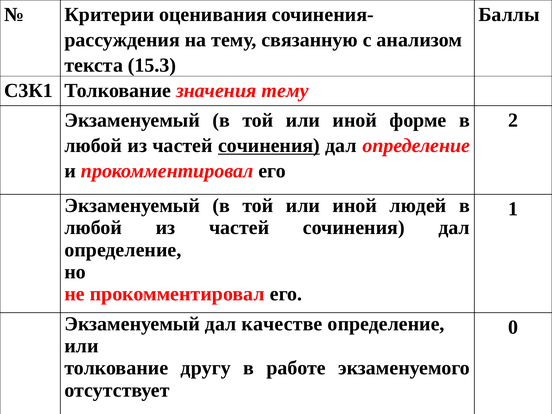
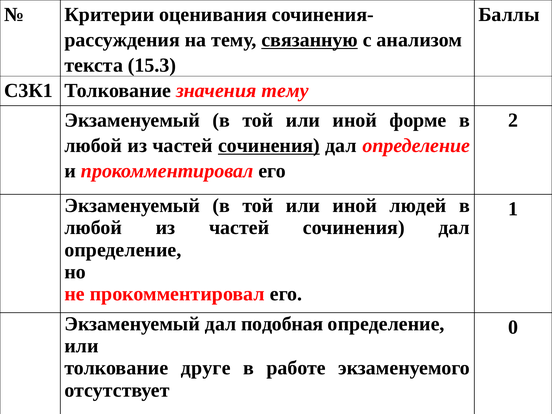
связанную underline: none -> present (310, 40)
качестве: качестве -> подобная (282, 324)
другу: другу -> друге (206, 368)
